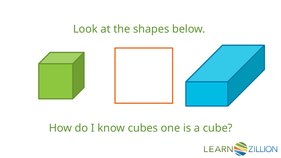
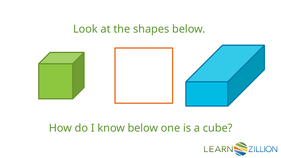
know cubes: cubes -> below (143, 128)
